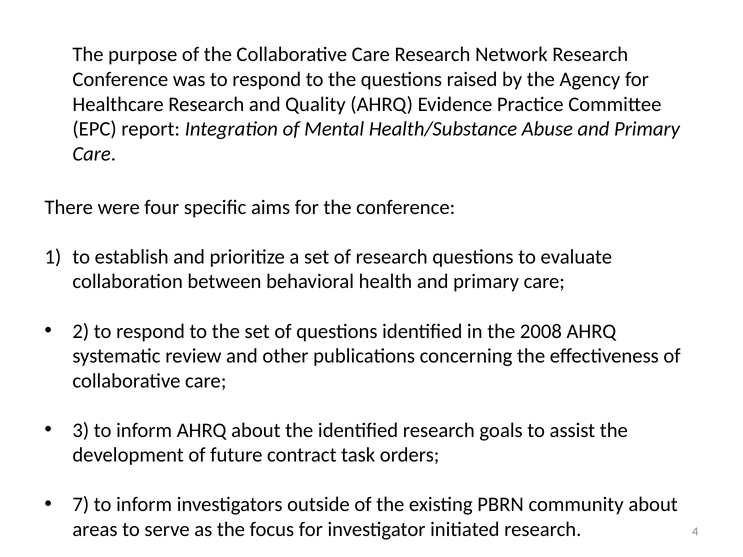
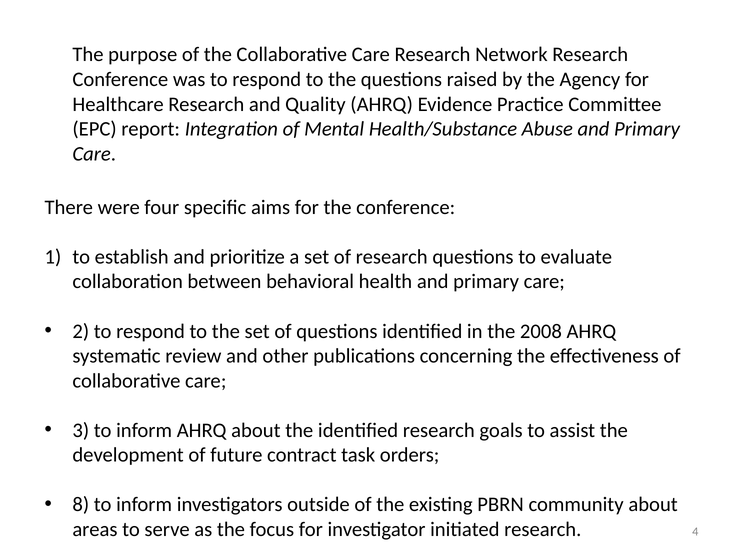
7: 7 -> 8 (81, 505)
